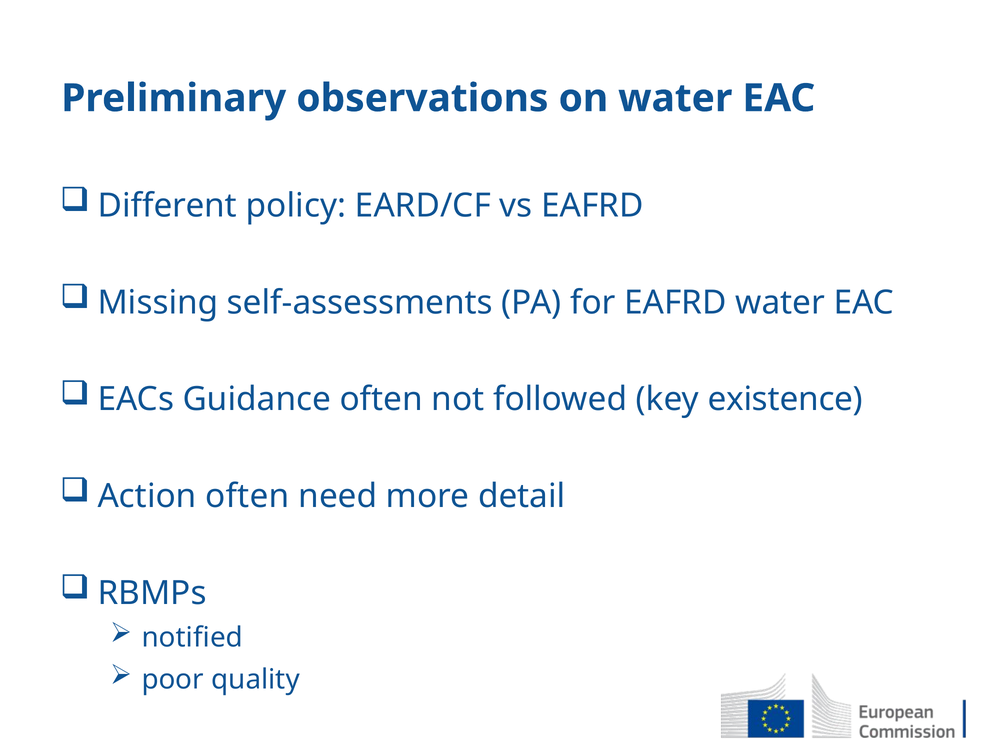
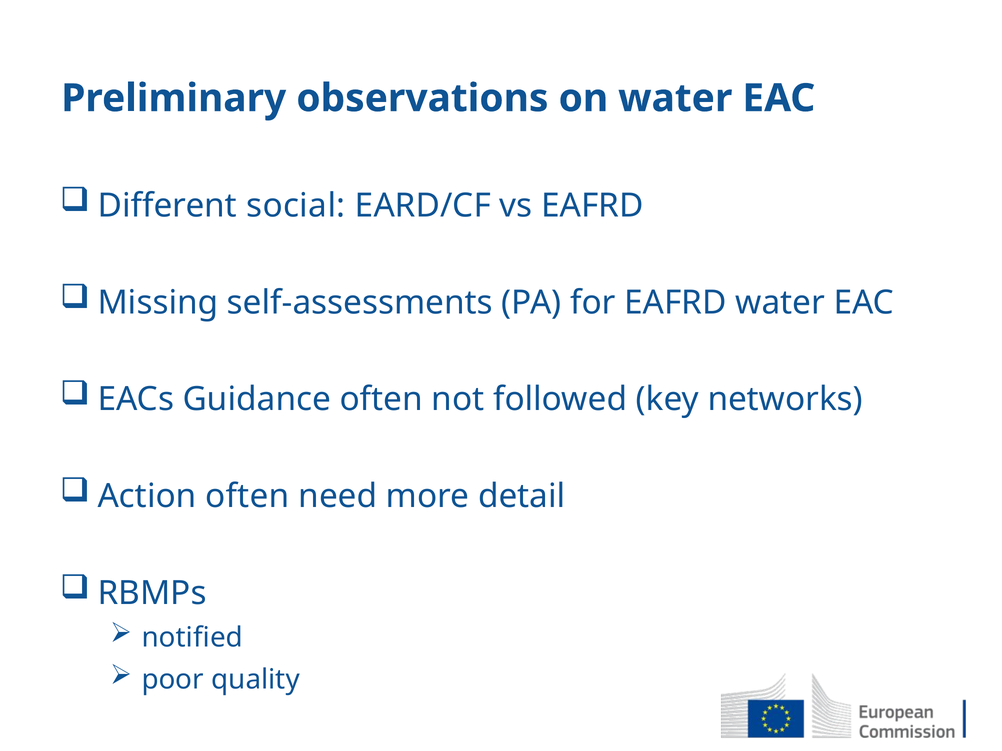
policy: policy -> social (296, 206)
existence: existence -> networks (785, 400)
